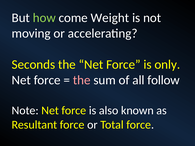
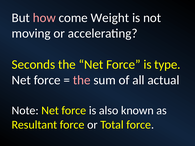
how colour: light green -> pink (44, 18)
only: only -> type (167, 65)
follow: follow -> actual (163, 80)
